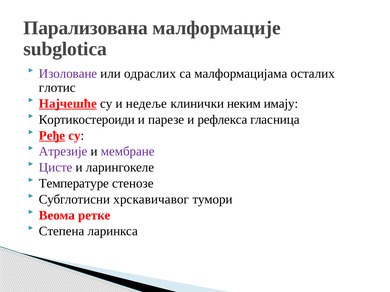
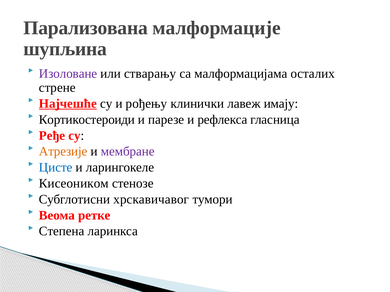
subglotica: subglotica -> шупљина (65, 49)
одраслих: одраслих -> стварању (150, 74)
глотис: глотис -> стрене (57, 88)
недеље: недеље -> рођењу (146, 104)
неким: неким -> лавеж (244, 104)
Ређе underline: present -> none (52, 136)
Атрезије colour: purple -> orange (63, 152)
Цисте colour: purple -> blue (56, 168)
Температуре: Температуре -> Кисеоником (74, 184)
